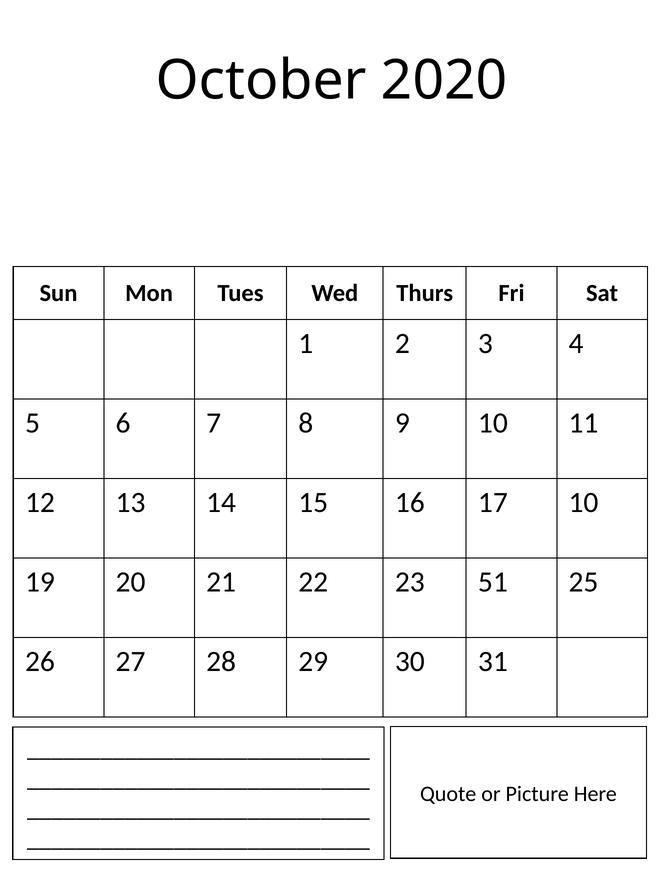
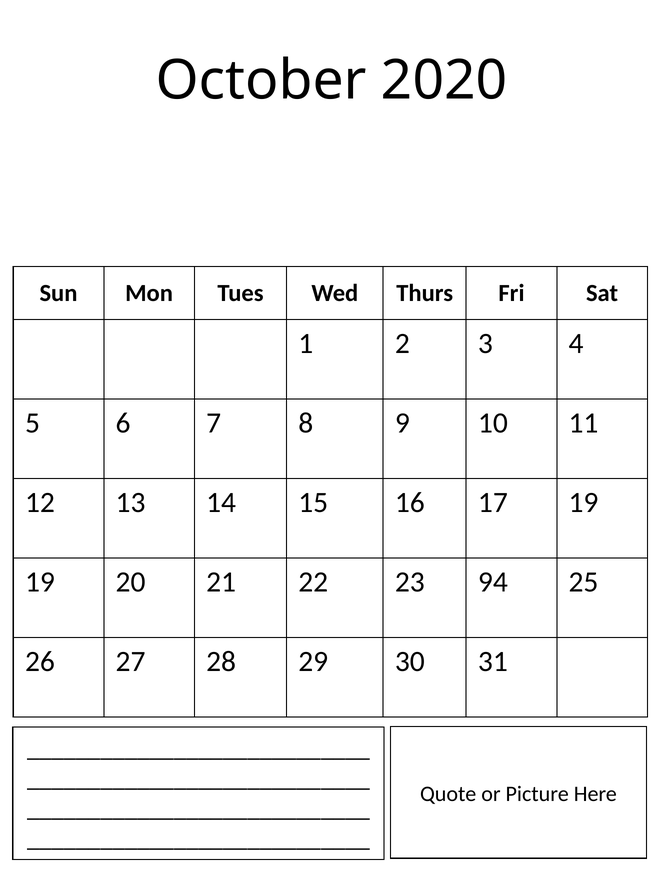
17 10: 10 -> 19 (583, 503)
51: 51 -> 94 (493, 582)
